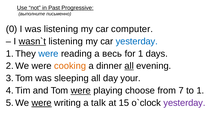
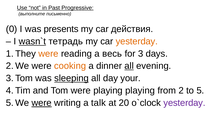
was listening: listening -> presents (61, 29)
computer: computer -> действия (132, 29)
listening: listening -> тетрадь (66, 41)
yesterday colour: blue -> orange (137, 41)
were colour: blue -> orange (48, 54)
for 1: 1 -> 3 (141, 54)
sleeping underline: none -> present (72, 78)
were underline: present -> none (81, 90)
playing choose: choose -> playing (140, 90)
7: 7 -> 2 (181, 90)
to 1: 1 -> 5 (200, 90)
15: 15 -> 20 (124, 103)
